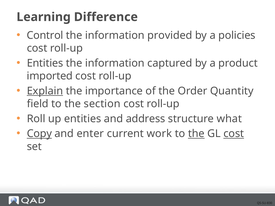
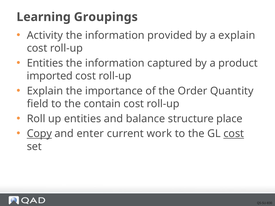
Difference: Difference -> Groupings (106, 17)
Control: Control -> Activity (45, 35)
a policies: policies -> explain (237, 35)
Explain underline: present -> none (45, 91)
section: section -> contain (102, 104)
address: address -> balance (146, 119)
what: what -> place (229, 119)
the underline: present -> none (196, 134)
